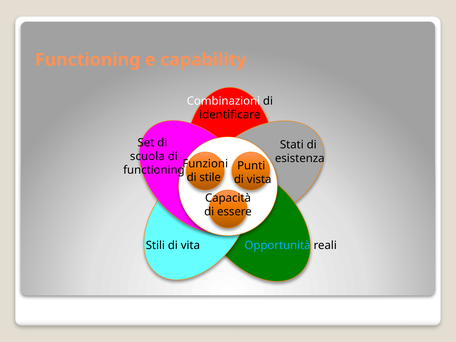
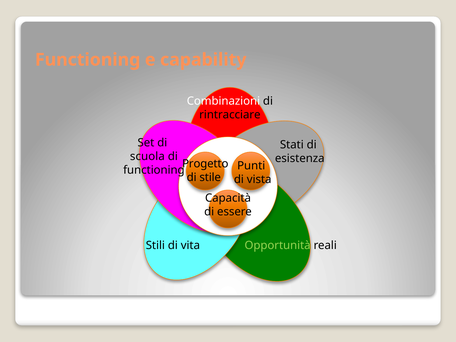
identificare: identificare -> rintracciare (230, 115)
Funzioni: Funzioni -> Progetto (205, 164)
Opportunità colour: light blue -> light green (278, 245)
